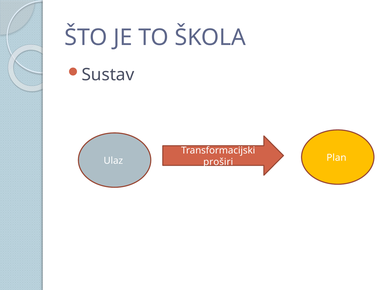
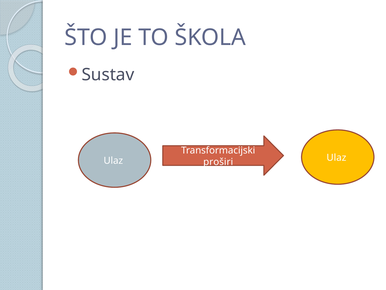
Ulaz Plan: Plan -> Ulaz (336, 157)
